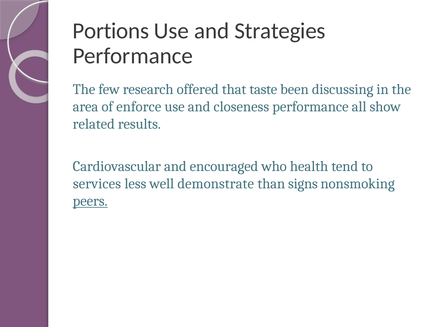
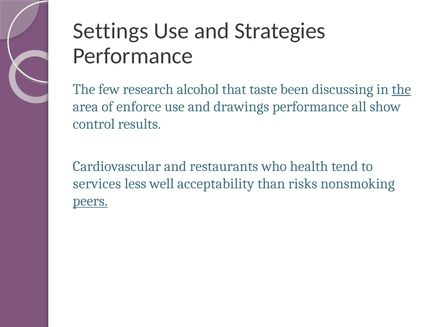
Portions: Portions -> Settings (111, 31)
offered: offered -> alcohol (198, 89)
the underline: none -> present (401, 89)
closeness: closeness -> drawings (241, 107)
related: related -> control (94, 124)
encouraged: encouraged -> restaurants (224, 166)
demonstrate: demonstrate -> acceptability (216, 184)
signs: signs -> risks (303, 184)
